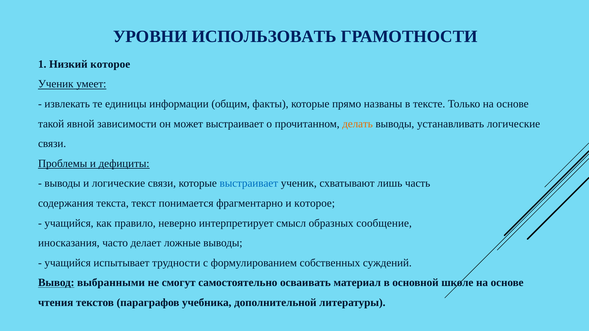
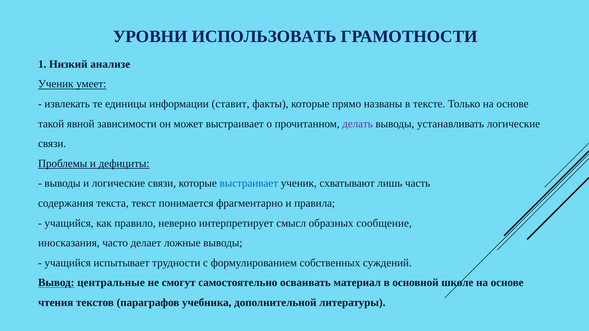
Низкий которое: которое -> анализе (110, 64)
общим: общим -> ставит (231, 104)
делать colour: orange -> purple (358, 124)
и которое: которое -> правила (315, 203)
выбранными: выбранными -> центральные (111, 283)
